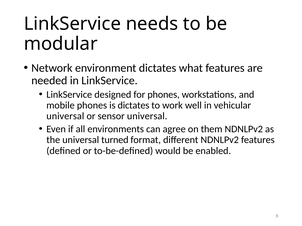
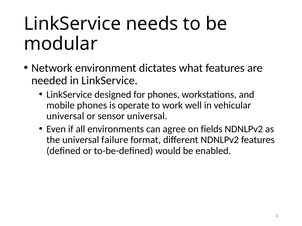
is dictates: dictates -> operate (133, 106)
them: them -> fields (212, 129)
turned: turned -> failure (115, 140)
